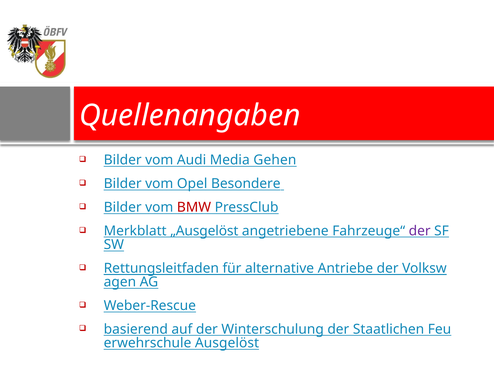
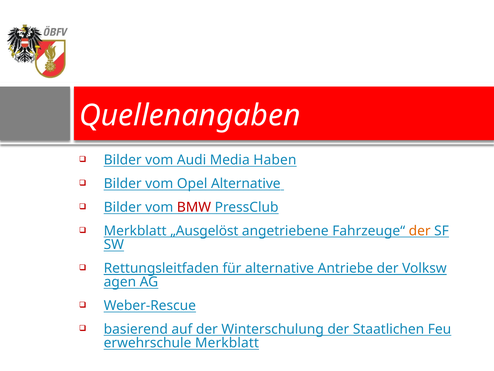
Gehen: Gehen -> Haben (275, 160)
Opel Besondere: Besondere -> Alternative (246, 183)
der colour: purple -> orange (420, 231)
Ausgelöst: Ausgelöst -> Merkblatt (227, 342)
